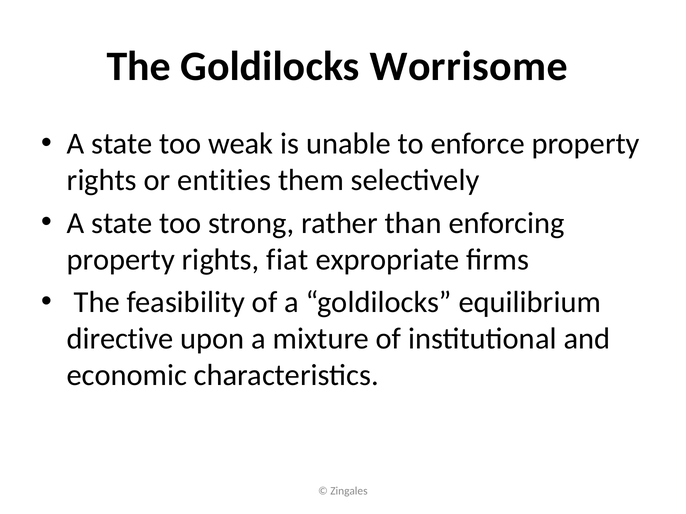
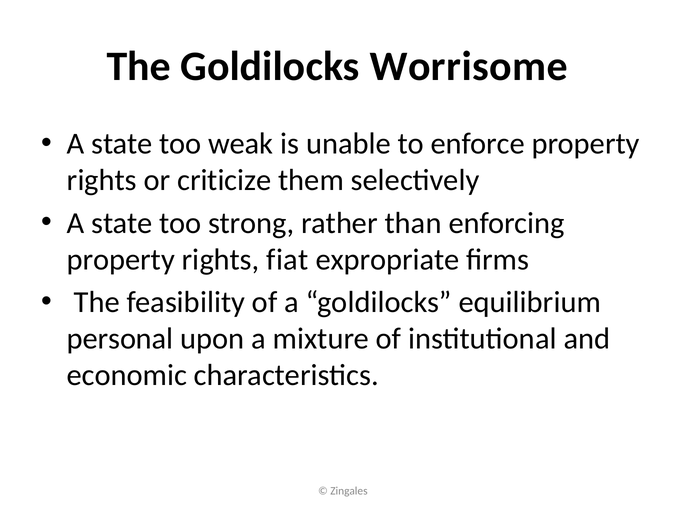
entities: entities -> criticize (224, 181)
directive: directive -> personal (120, 339)
